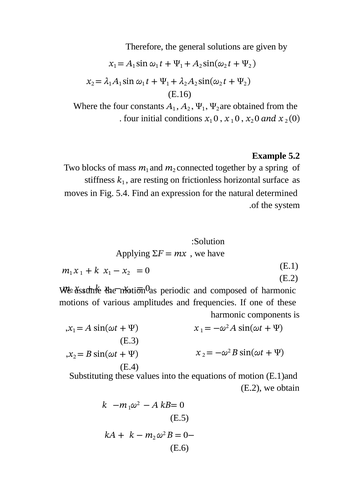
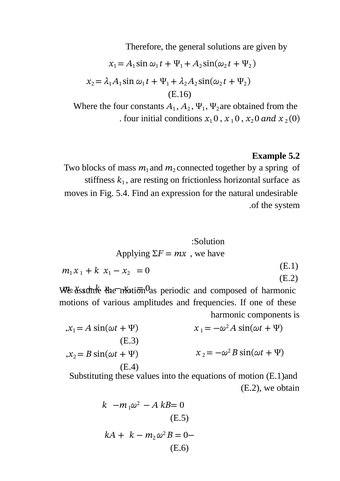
determined: determined -> undesirable (277, 193)
